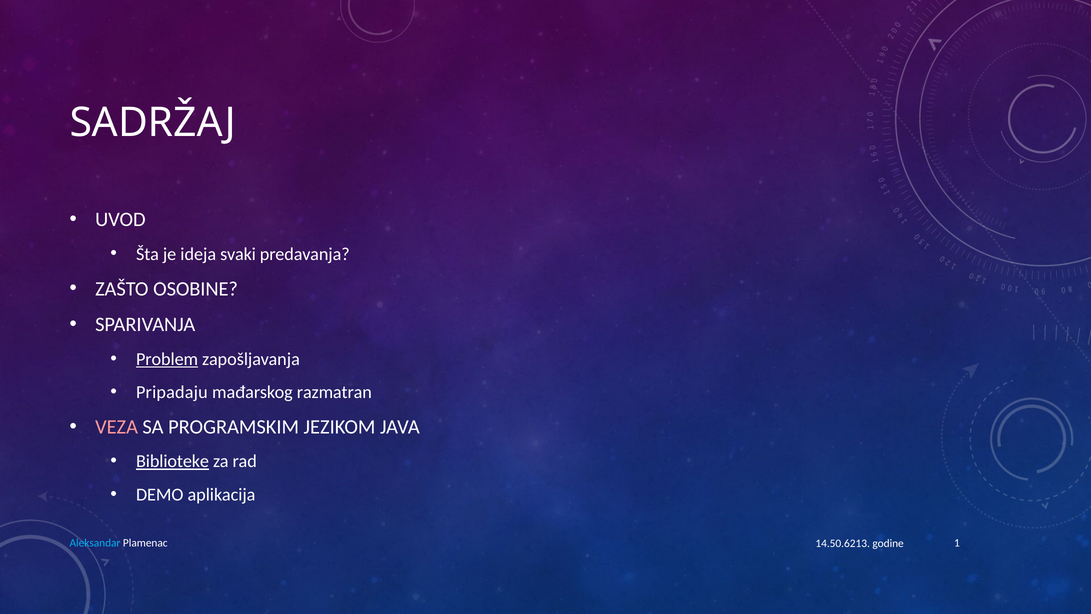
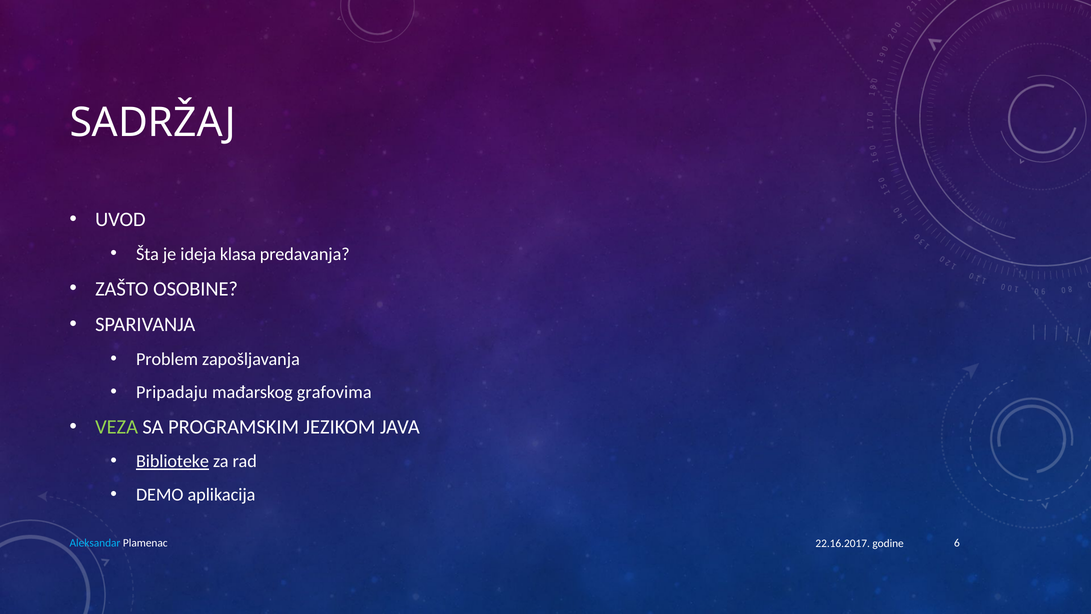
svaki: svaki -> klasa (238, 254)
Problem underline: present -> none (167, 359)
razmatran: razmatran -> grafovima (334, 392)
VEZA colour: pink -> light green (117, 427)
1: 1 -> 6 (957, 543)
14.50.6213: 14.50.6213 -> 22.16.2017 (843, 543)
